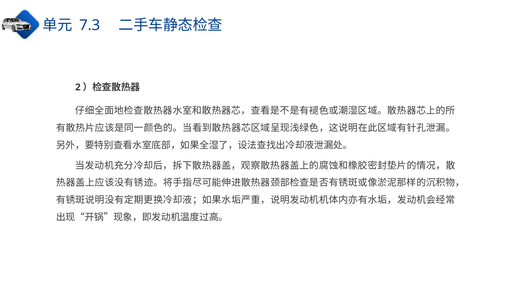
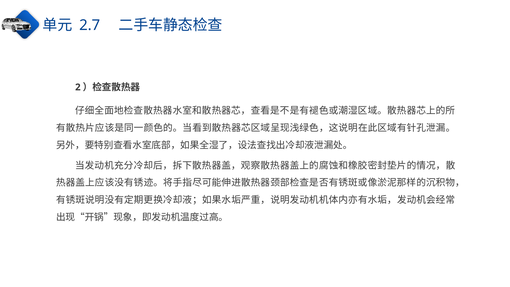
7.3: 7.3 -> 2.7 (90, 25)
